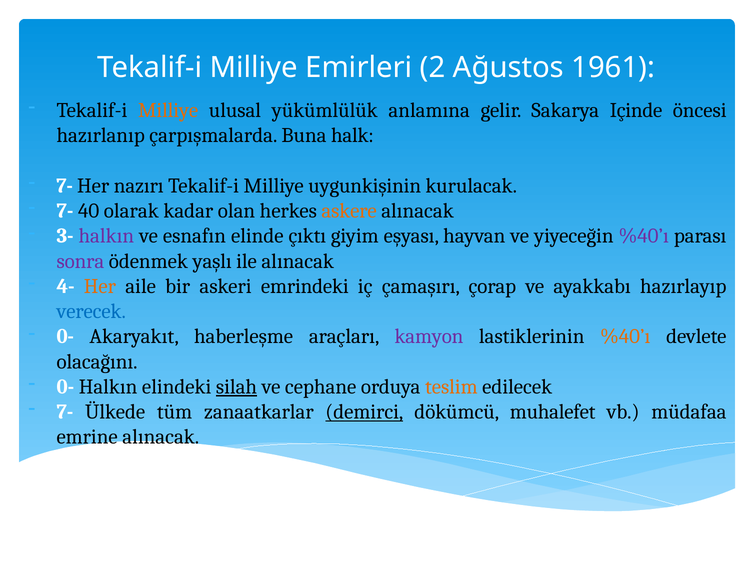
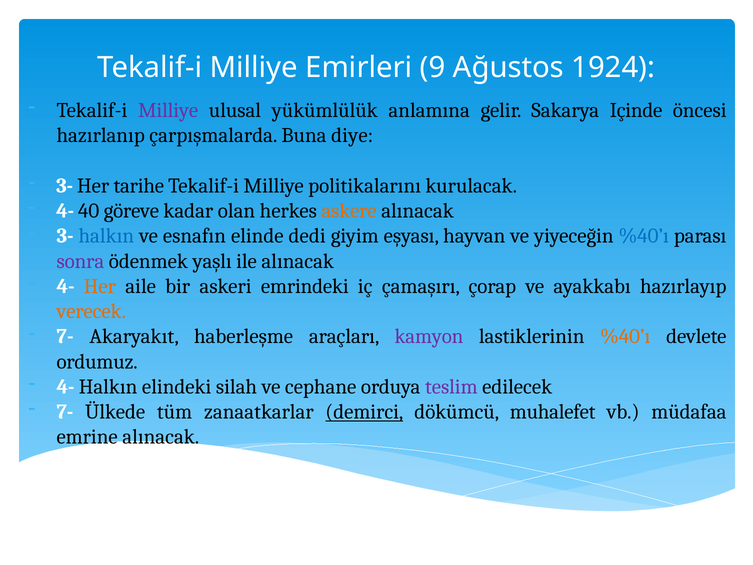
2: 2 -> 9 (433, 67)
1961: 1961 -> 1924 (613, 67)
Milliye colour: orange -> purple (168, 110)
halk: halk -> diye (352, 136)
7-: 7- -> 3- (65, 186)
nazırı: nazırı -> tarihe (139, 186)
uygunkişinin: uygunkişinin -> politikalarını (365, 186)
7-: 7- -> 4- (65, 211)
olarak: olarak -> göreve (131, 211)
halkın colour: purple -> blue (106, 236)
çıktı: çıktı -> dedi (307, 236)
%40’ı colour: purple -> blue (644, 236)
verecek colour: blue -> orange (91, 311)
0-: 0- -> 7- (65, 336)
olacağını: olacağını -> ordumuz (97, 361)
0-: 0- -> 4- (65, 387)
silah underline: present -> none (237, 387)
teslim colour: orange -> purple (451, 387)
